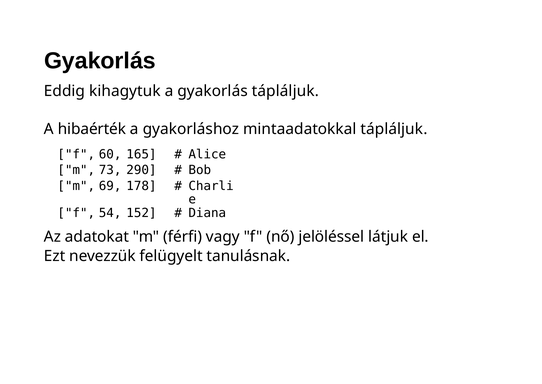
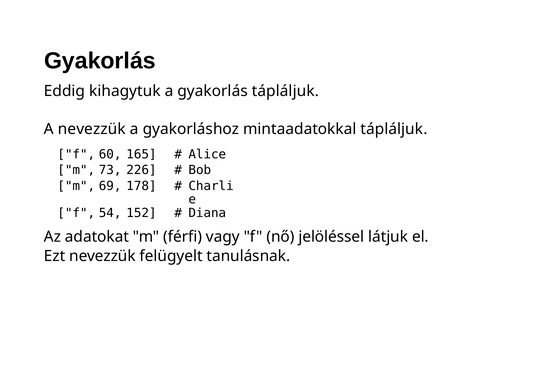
A hibaérték: hibaérték -> nevezzük (92, 129)
290: 290 -> 226 (141, 170)
